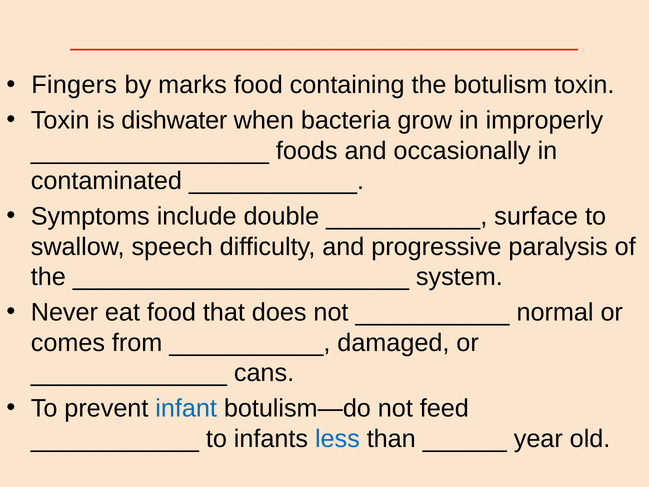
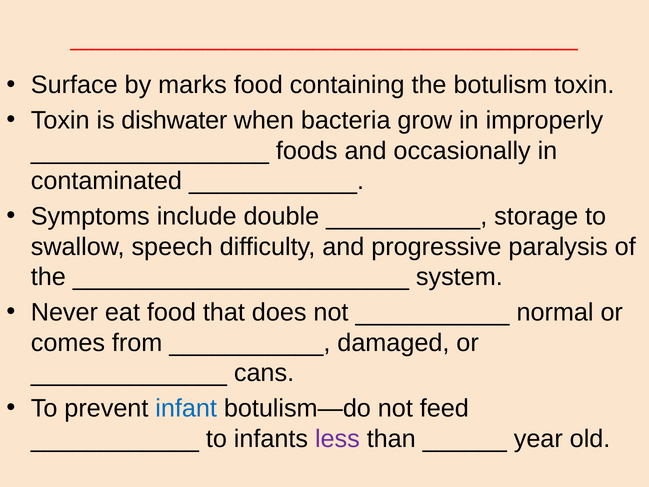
Fingers: Fingers -> Surface (74, 85)
surface: surface -> storage (536, 216)
less colour: blue -> purple (337, 439)
